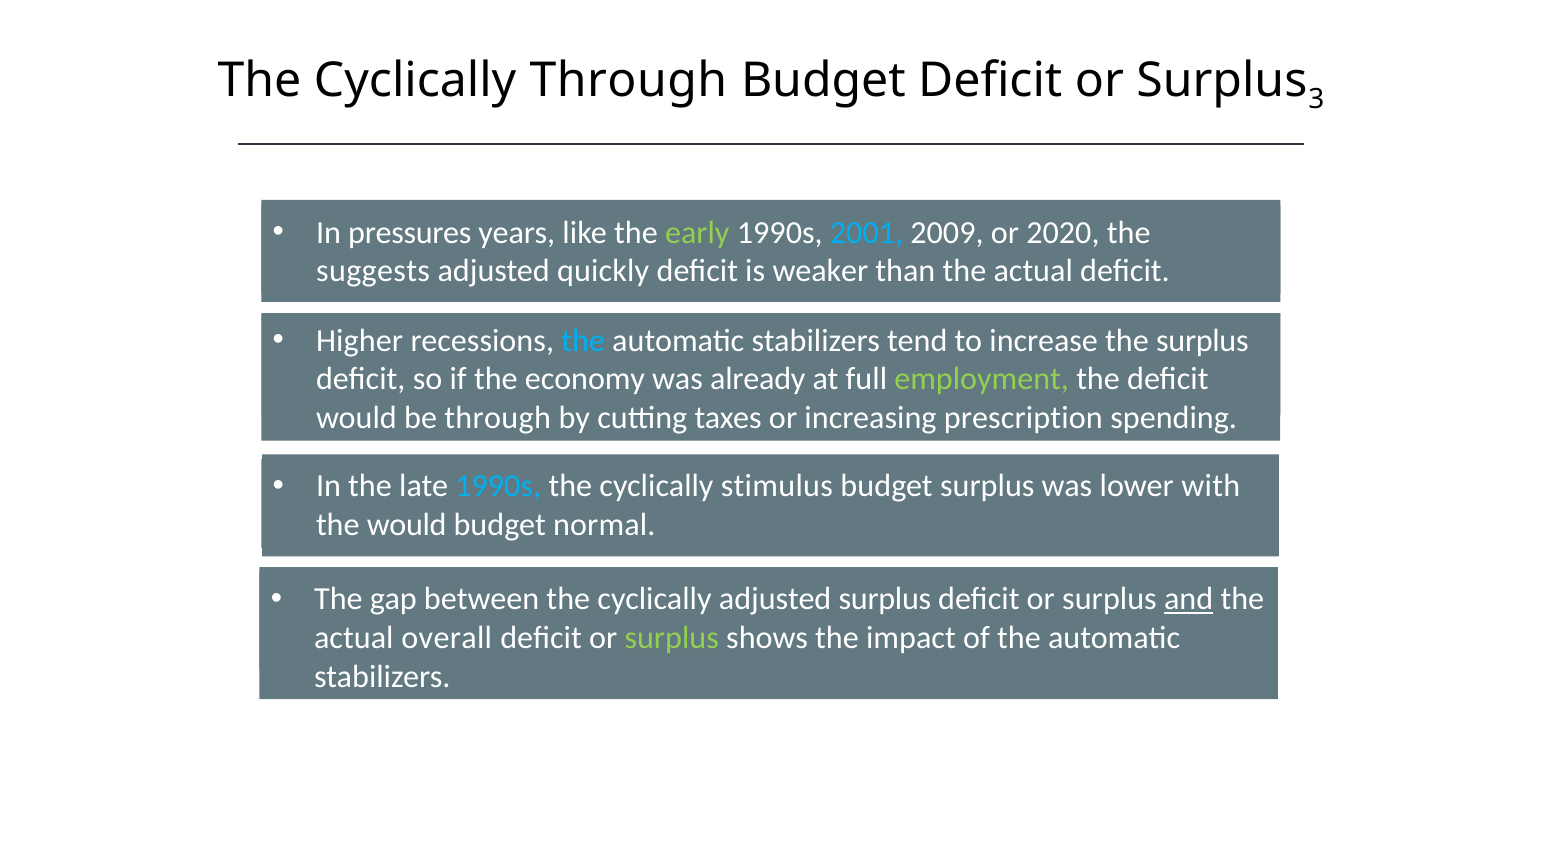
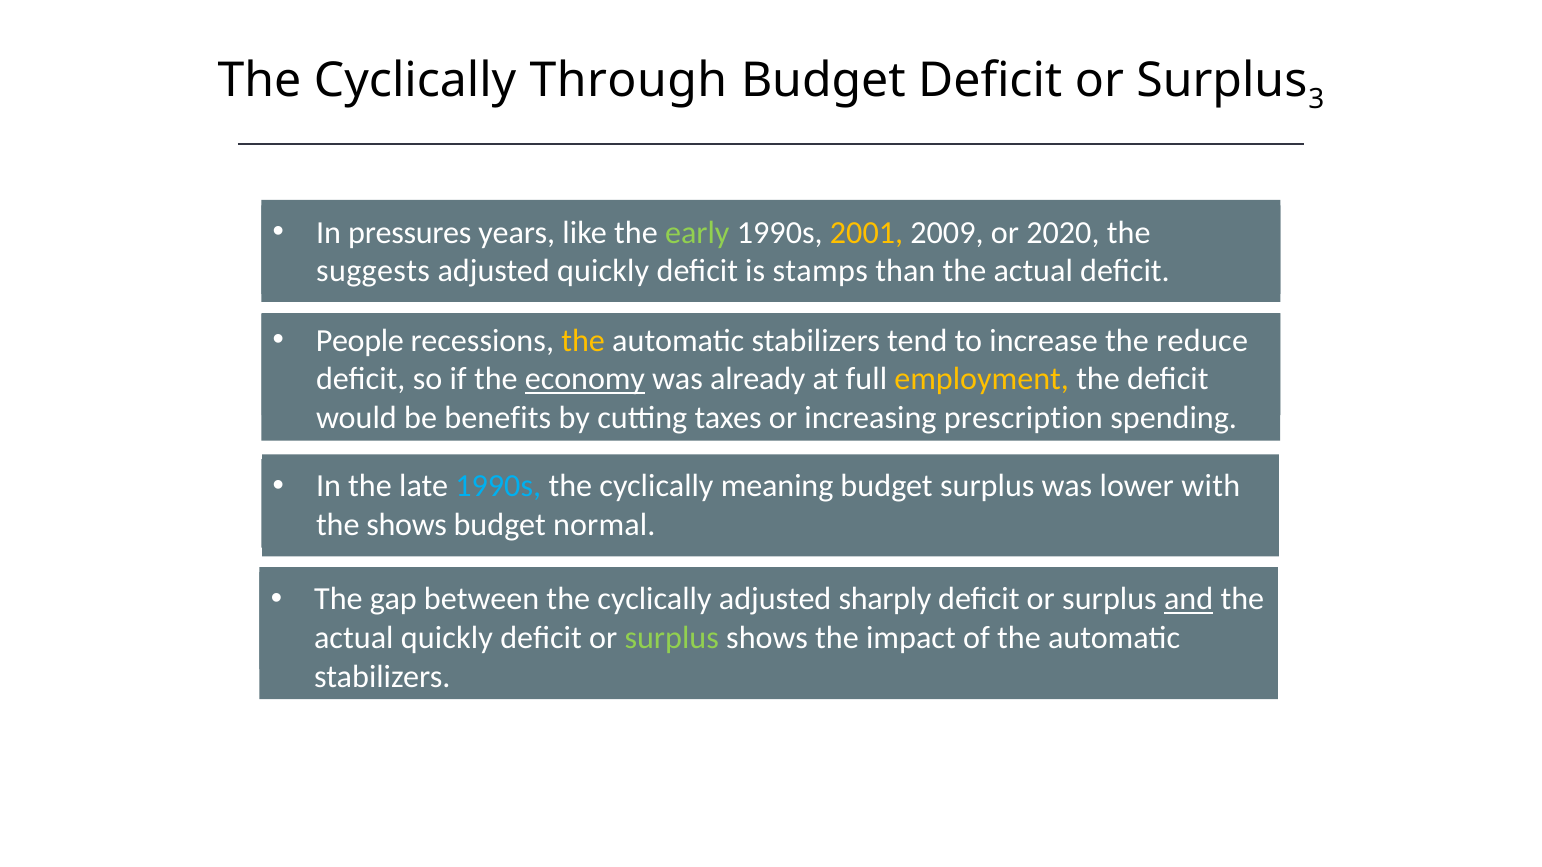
2001 colour: light blue -> yellow (867, 233)
weaker: weaker -> stamps (820, 271)
Higher: Higher -> People (360, 341)
the colour: light blue -> yellow (583, 341)
the surplus: surplus -> reduce (1202, 341)
economy underline: none -> present (585, 380)
employment colour: light green -> yellow (982, 380)
be through: through -> benefits (498, 418)
stimulus: stimulus -> meaning (777, 487)
the would: would -> shows (407, 525)
adjusted surplus: surplus -> sharply (885, 600)
actual overall: overall -> quickly (447, 638)
